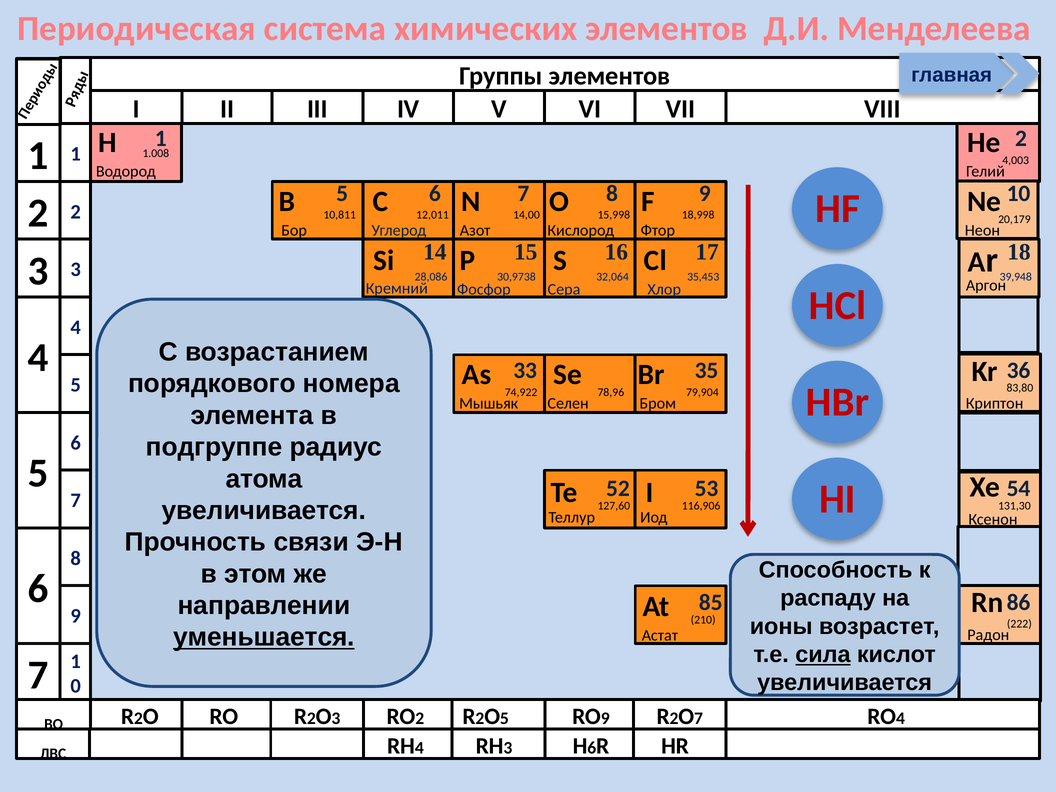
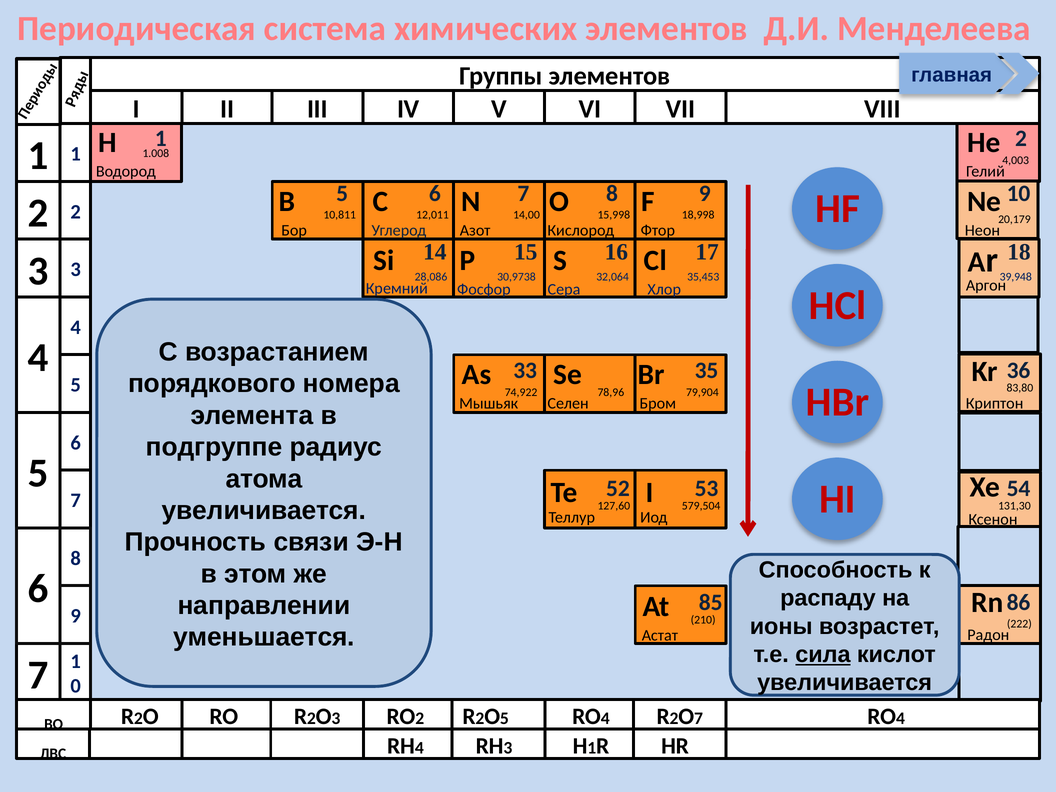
116,906: 116,906 -> 579,504 (701, 506)
уменьшается underline: present -> none (264, 637)
5 RO 9: 9 -> 4 (605, 718)
6: 6 -> 1 (592, 748)
